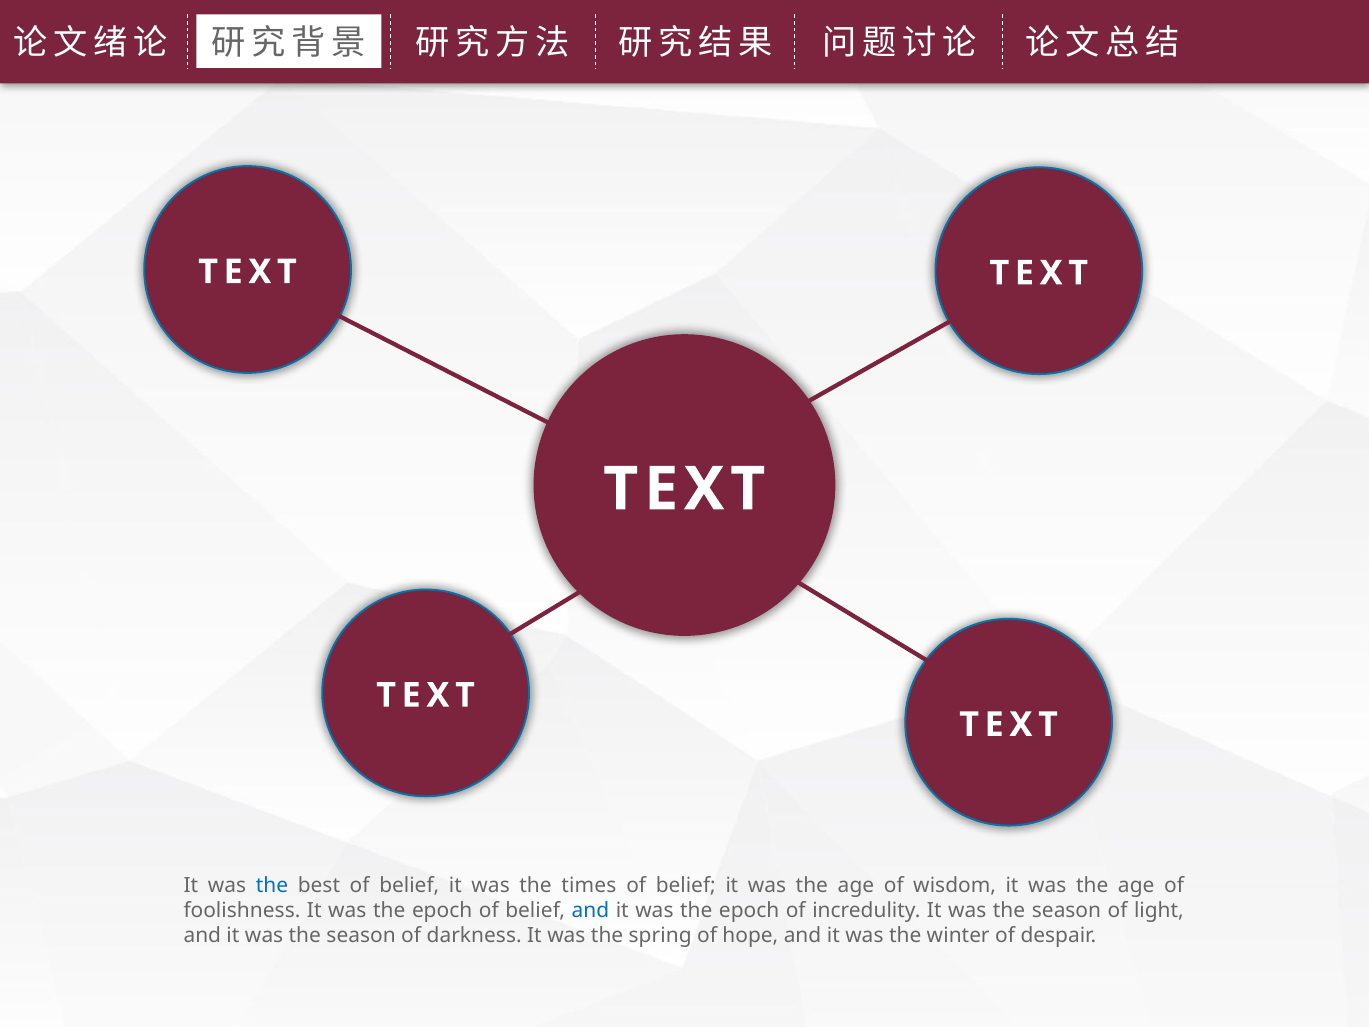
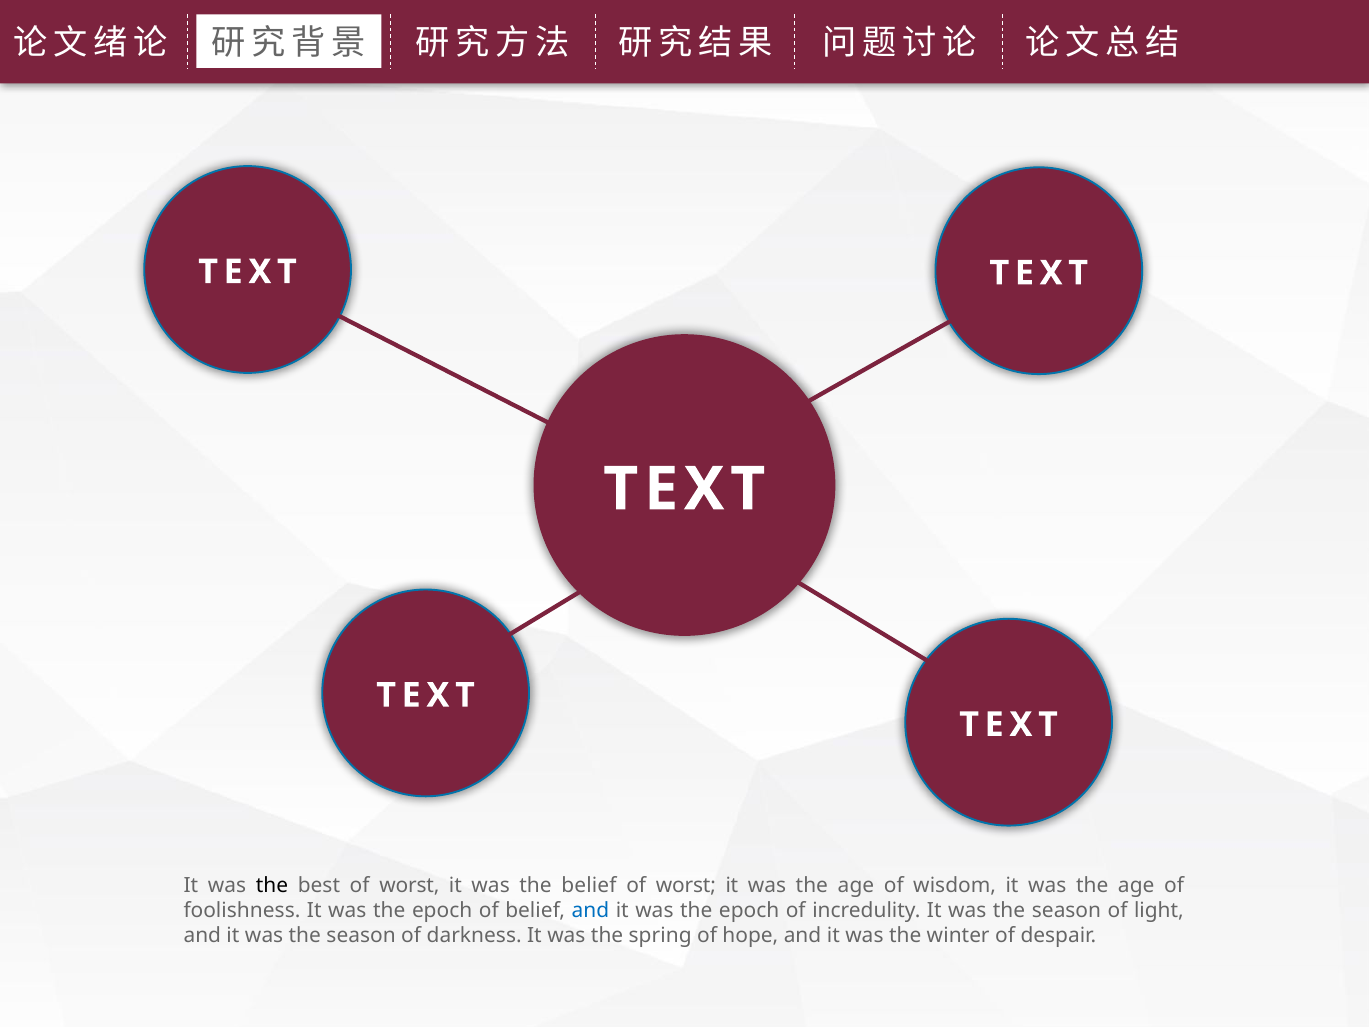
the colour: blue -> black (272, 885)
best of belief: belief -> worst (409, 885)
the times: times -> belief (589, 885)
belief: belief -> worst (686, 885)
